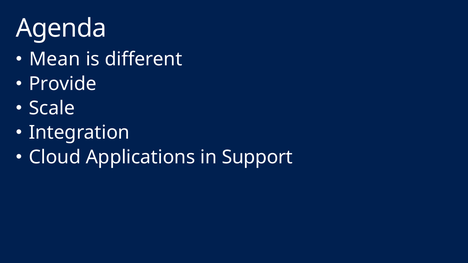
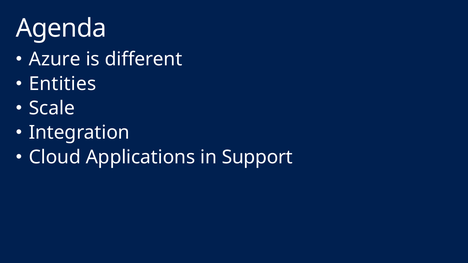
Mean: Mean -> Azure (55, 59)
Provide: Provide -> Entities (62, 84)
